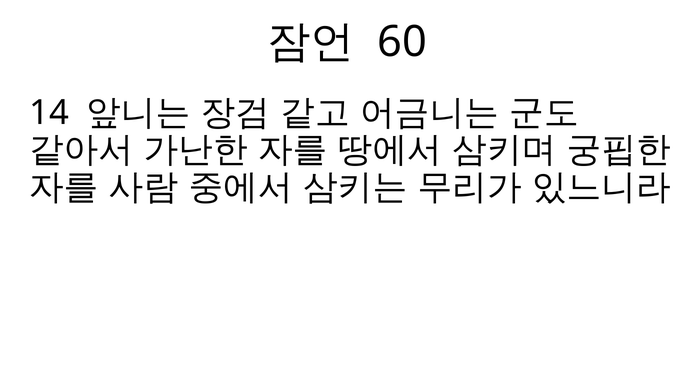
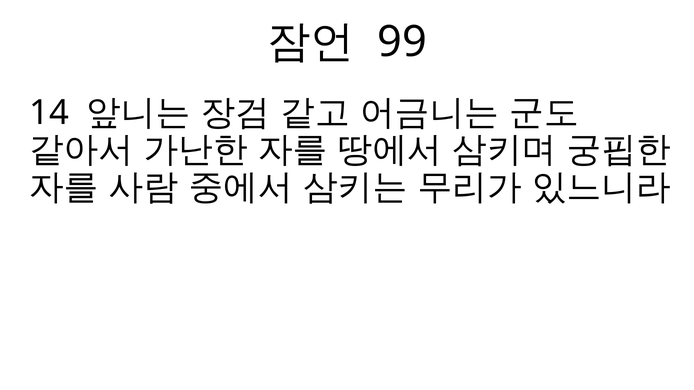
60: 60 -> 99 (402, 42)
